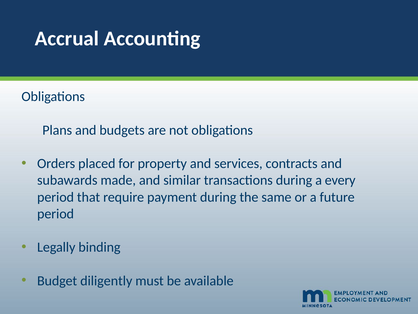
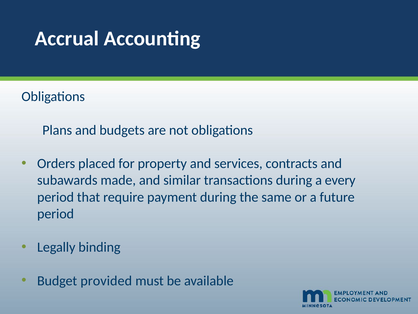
diligently: diligently -> provided (106, 280)
